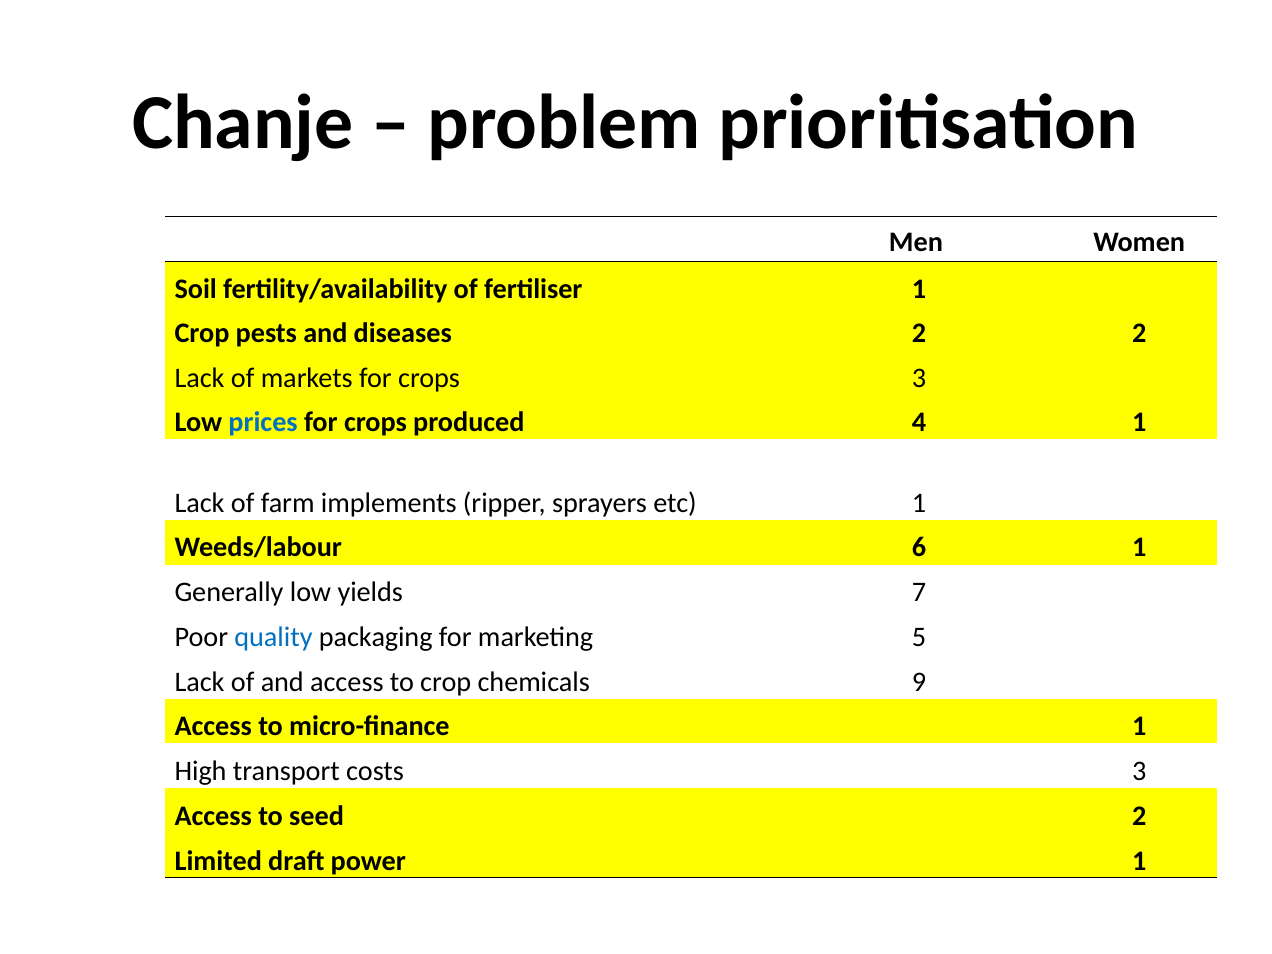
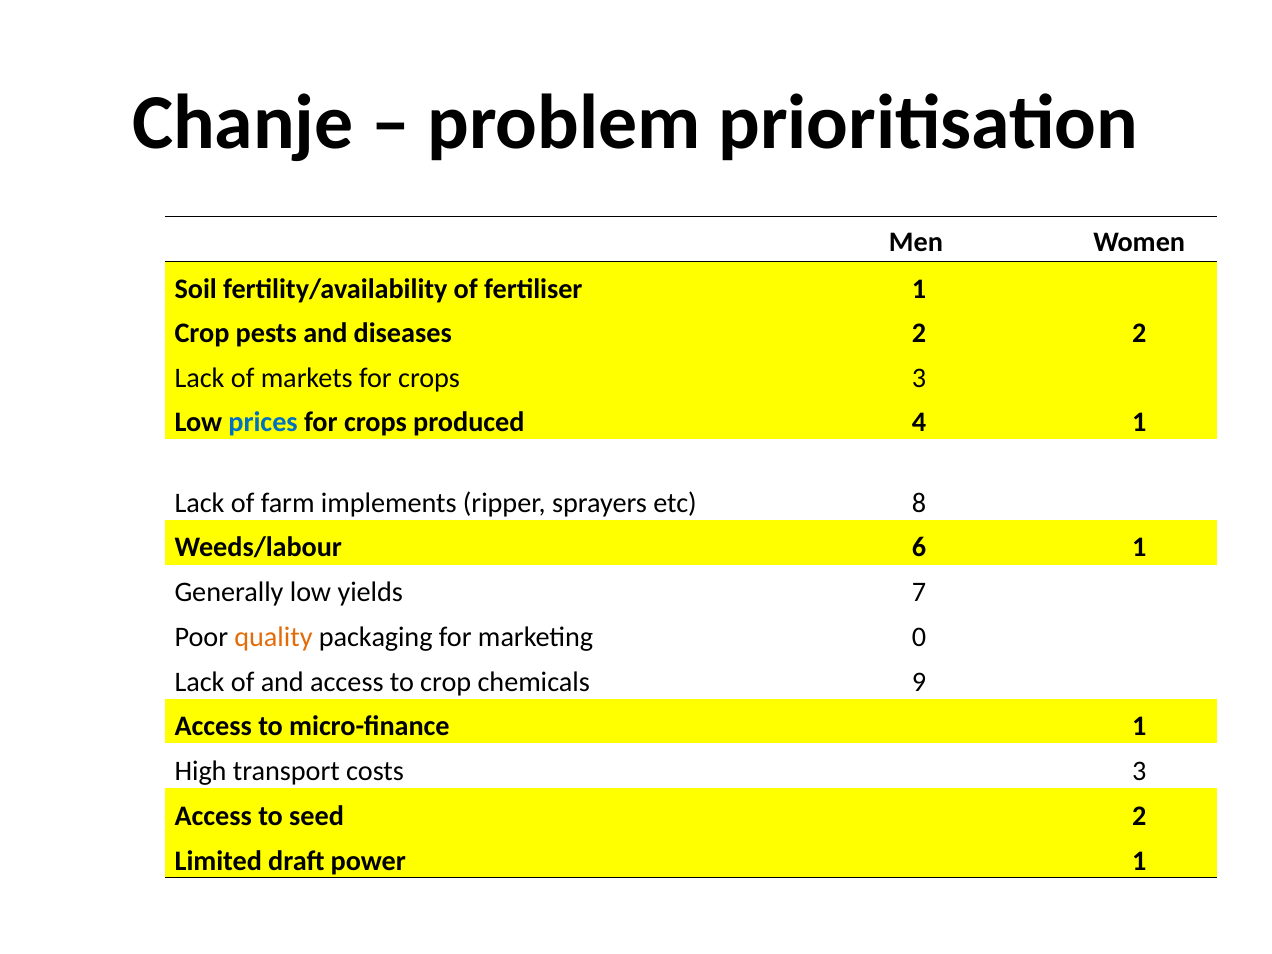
etc 1: 1 -> 8 (919, 503)
quality colour: blue -> orange (273, 637)
5: 5 -> 0 (919, 637)
